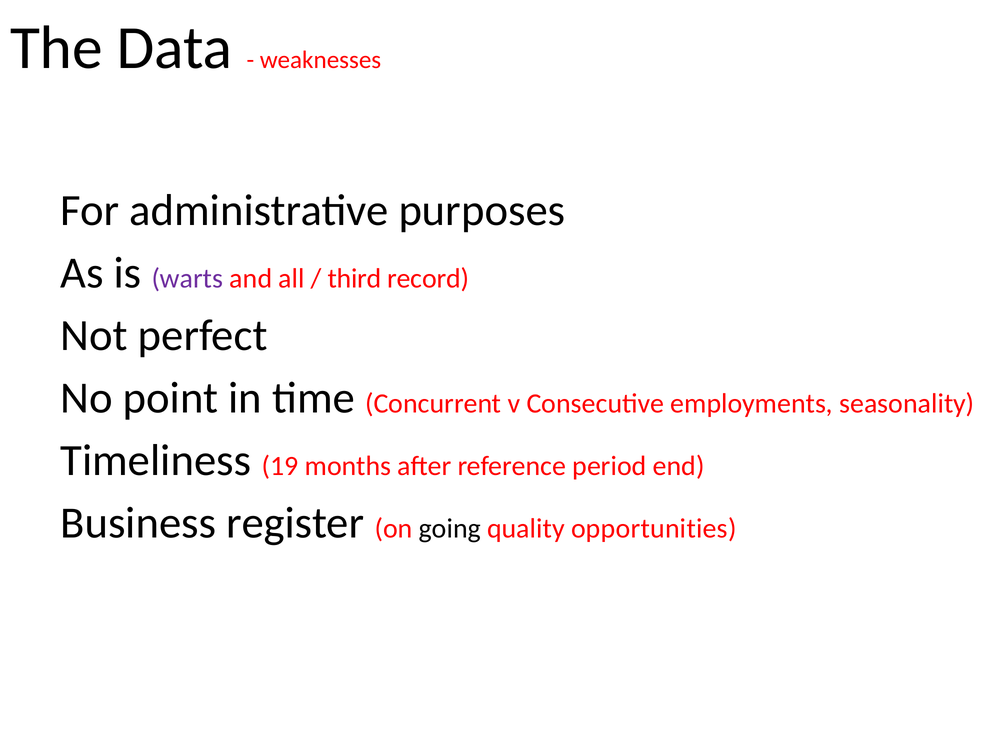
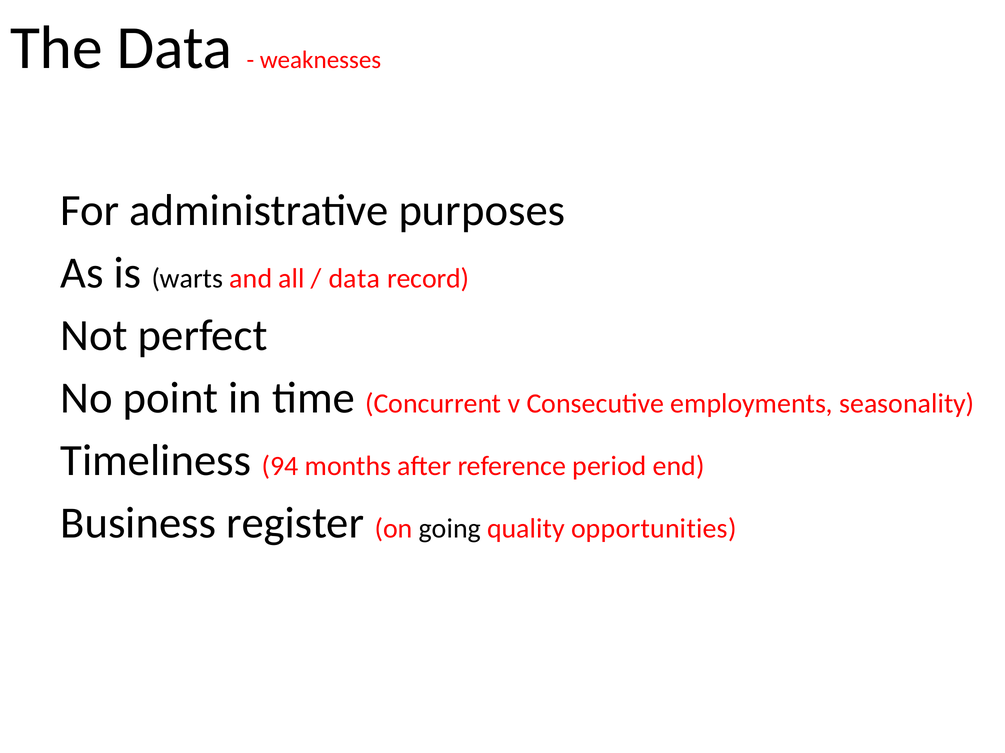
warts colour: purple -> black (187, 279)
third: third -> data (354, 279)
19: 19 -> 94 (280, 467)
